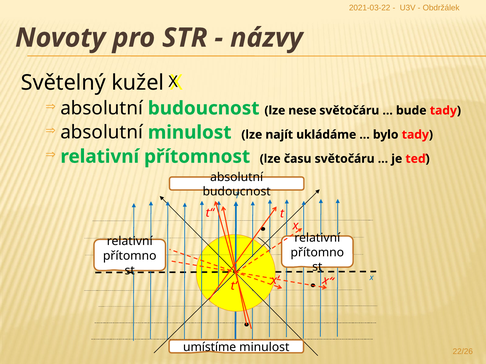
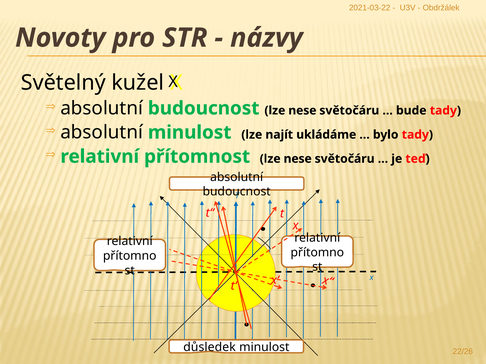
přítomnost lze času: času -> nese (298, 159)
umístíme: umístíme -> důsledek (210, 348)
